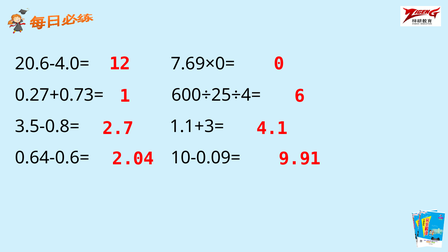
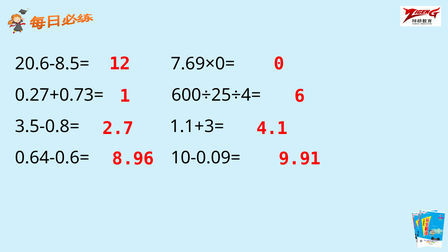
20.6-4.0=: 20.6-4.0= -> 20.6-8.5= (52, 64)
2.04: 2.04 -> 8.96 (133, 159)
